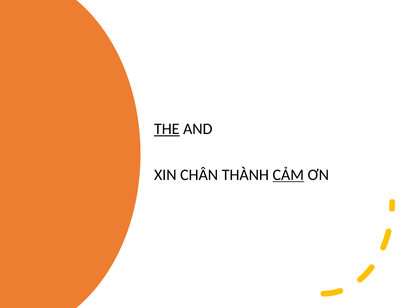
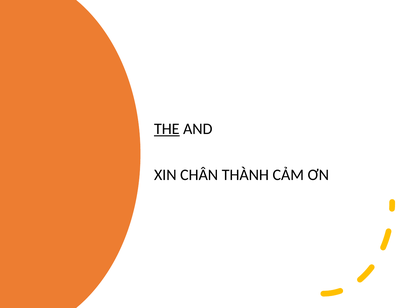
CẢM underline: present -> none (288, 175)
